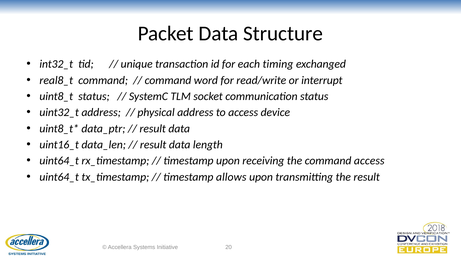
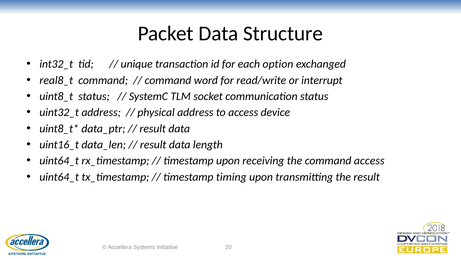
timing: timing -> option (278, 64)
allows: allows -> timing (231, 177)
